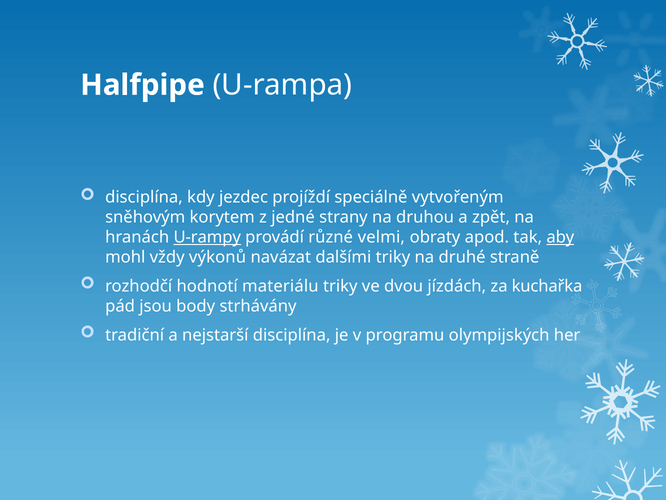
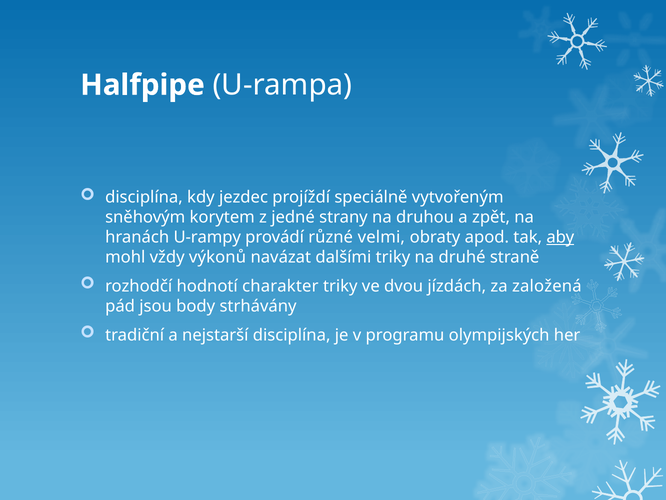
U-rampy underline: present -> none (207, 237)
materiálu: materiálu -> charakter (280, 286)
kuchařka: kuchařka -> založená (547, 286)
